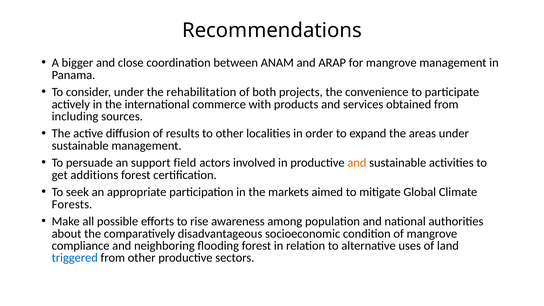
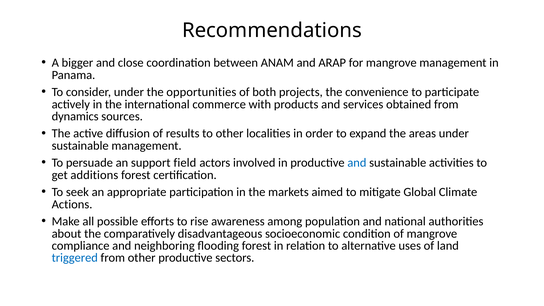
rehabilitation: rehabilitation -> opportunities (201, 92)
including: including -> dynamics (75, 116)
and colour: orange -> blue (357, 163)
Forests: Forests -> Actions (72, 204)
